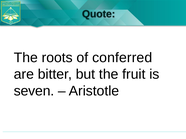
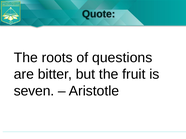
conferred: conferred -> questions (122, 58)
